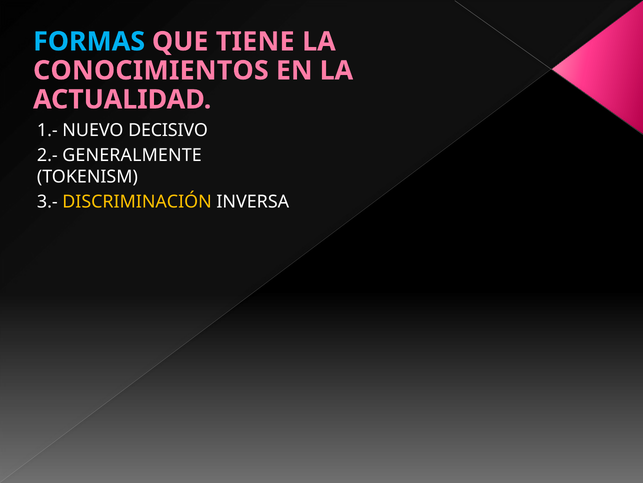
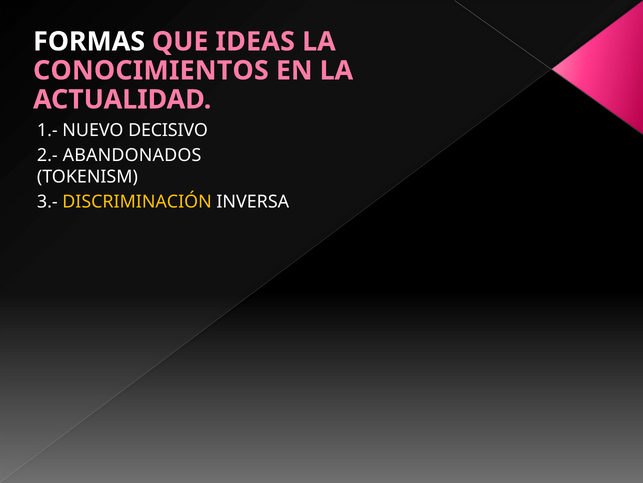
FORMAS colour: light blue -> white (89, 42)
TIENE: TIENE -> IDEAS (255, 42)
GENERALMENTE: GENERALMENTE -> ABANDONADOS (132, 155)
